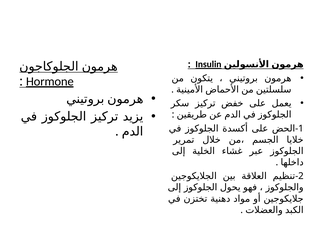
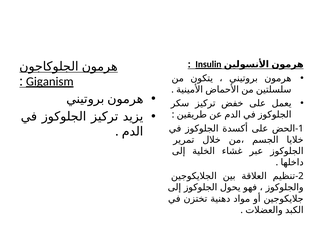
Hormone: Hormone -> Giganism (50, 82)
